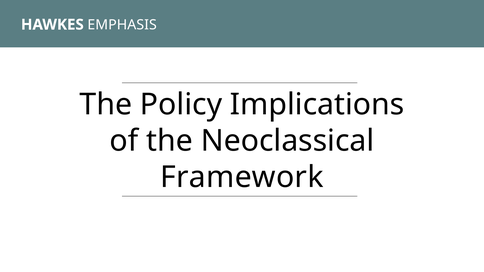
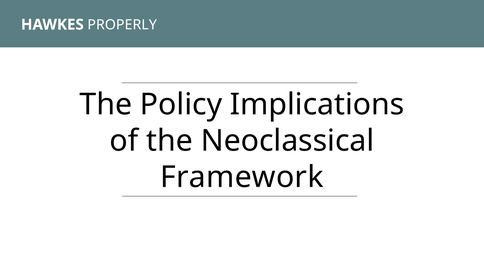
EMPHASIS: EMPHASIS -> PROPERLY (122, 25)
